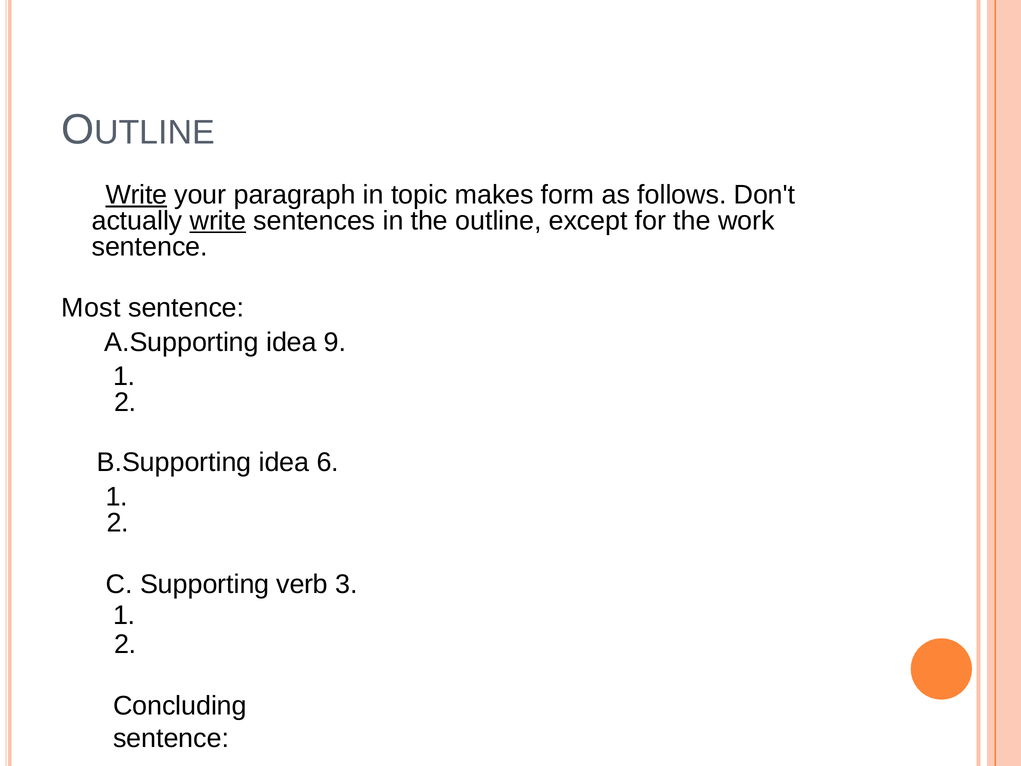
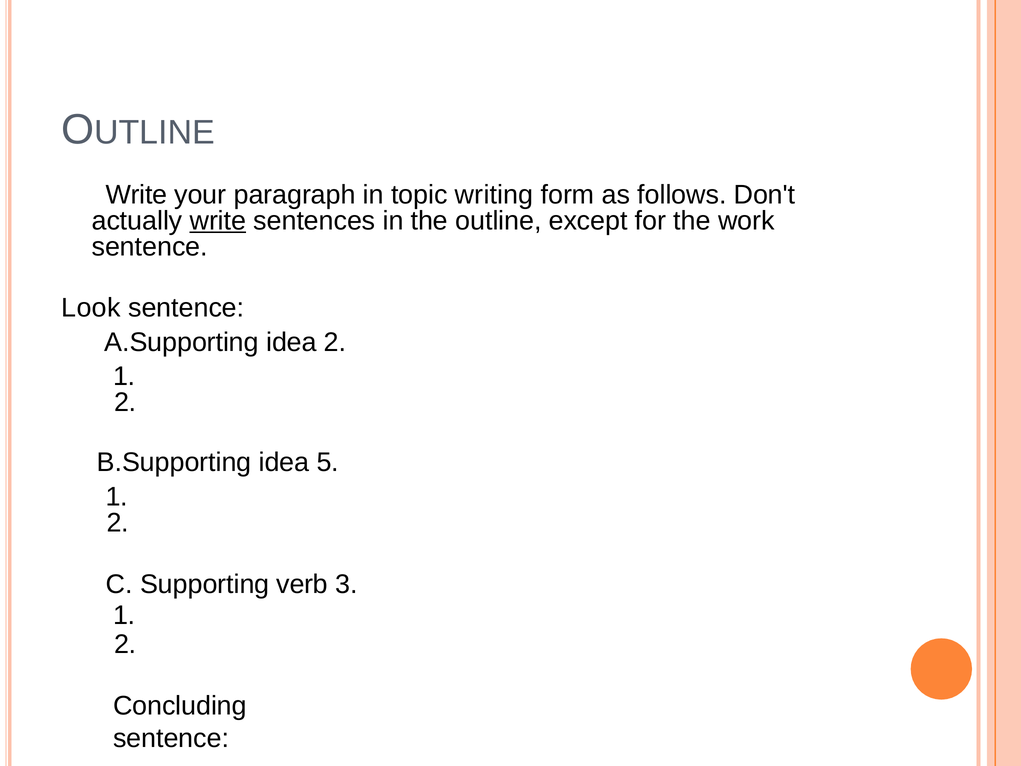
Write underline: present -> none (136, 195)
makes: makes -> writing (494, 195)
Most: Most -> Look (91, 308)
idea 9: 9 -> 2 (335, 342)
6: 6 -> 5 (328, 462)
